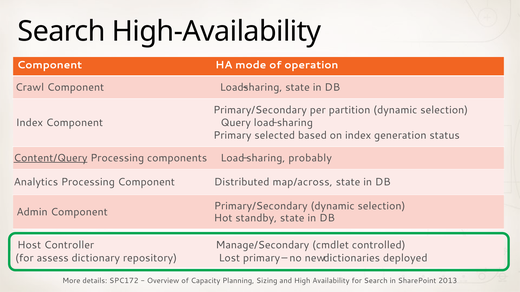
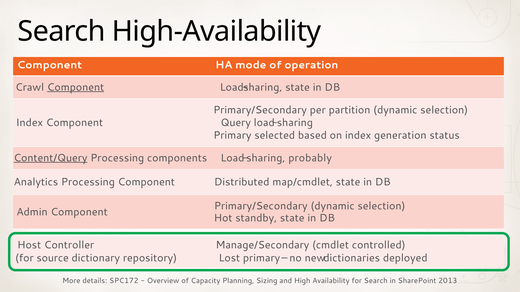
Component underline: none -> present (76, 87)
map/across: map/across -> map/cmdlet (303, 182)
assess: assess -> source (53, 258)
